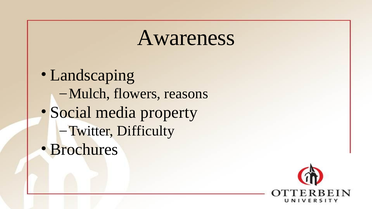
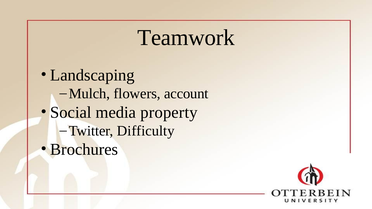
Awareness: Awareness -> Teamwork (186, 38)
reasons: reasons -> account (186, 94)
